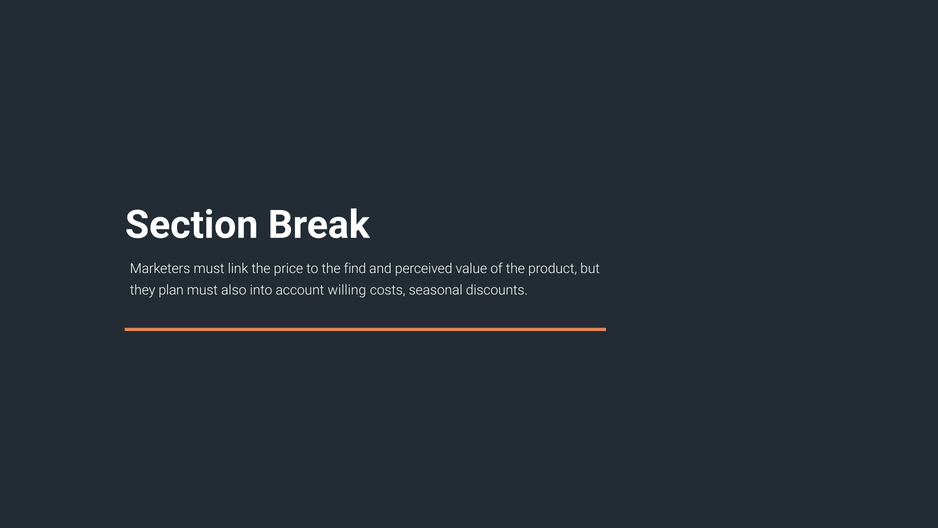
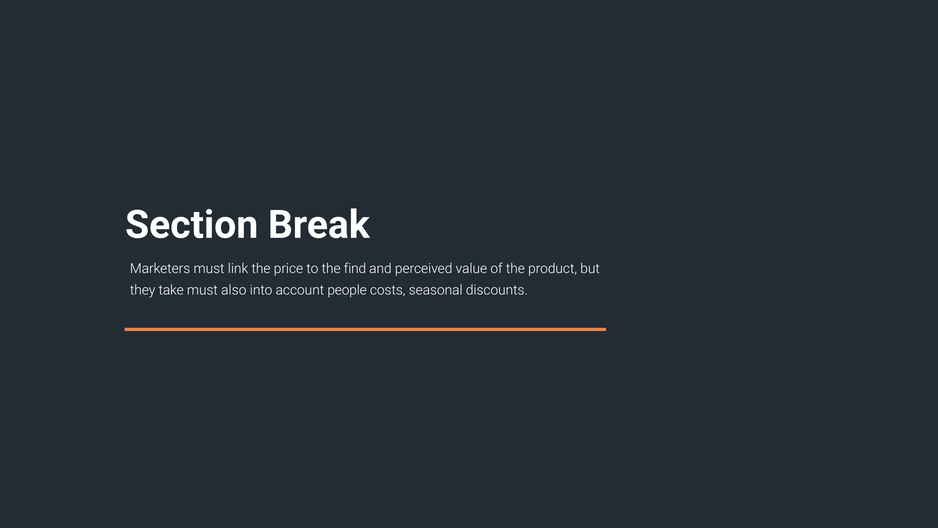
plan: plan -> take (171, 290)
willing: willing -> people (347, 290)
